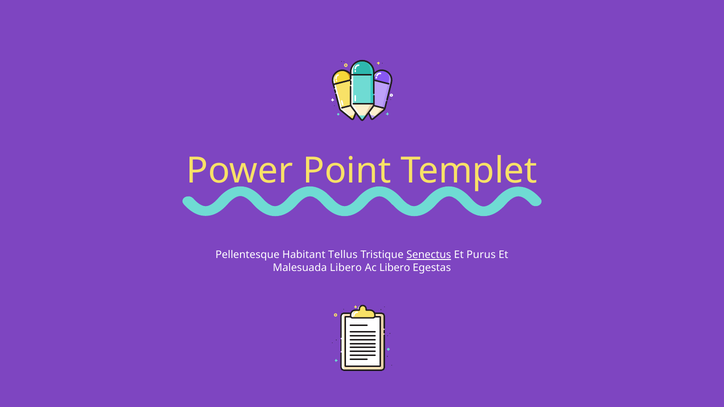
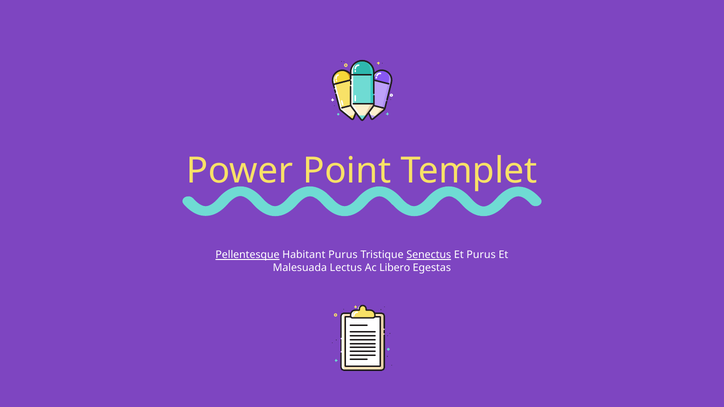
Pellentesque underline: none -> present (247, 255)
Habitant Tellus: Tellus -> Purus (343, 255)
Malesuada Libero: Libero -> Lectus (346, 268)
